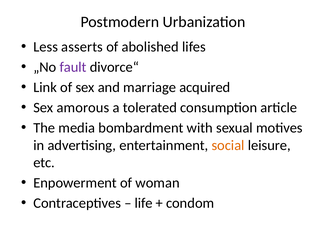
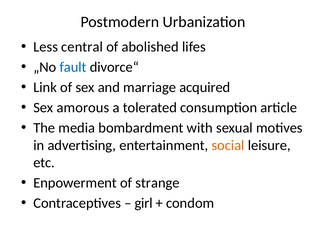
asserts: asserts -> central (82, 47)
fault colour: purple -> blue (73, 67)
woman: woman -> strange (158, 183)
life: life -> girl (144, 204)
